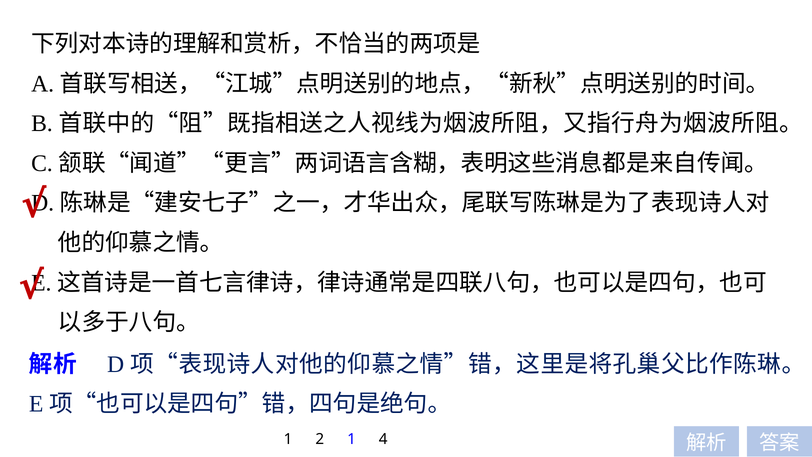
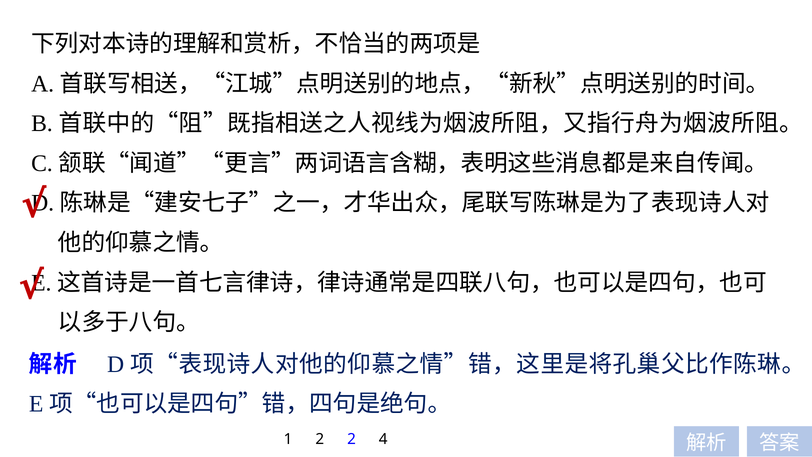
2 1: 1 -> 2 (351, 439)
